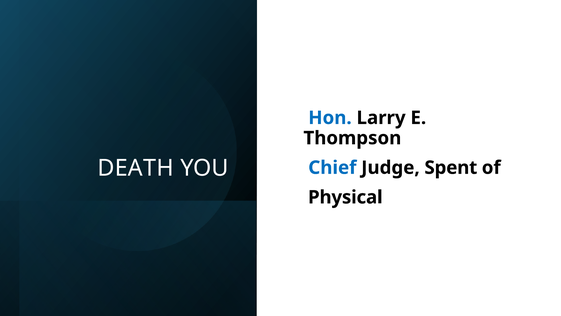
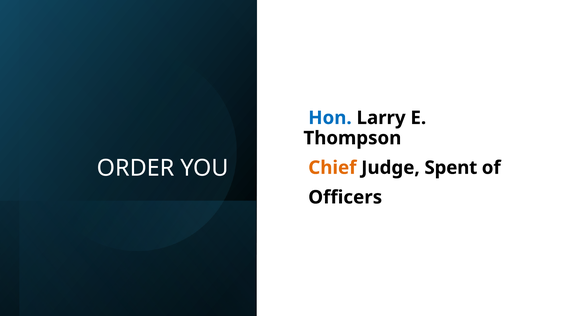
DEATH: DEATH -> ORDER (136, 168)
Chief colour: blue -> orange (332, 167)
Physical: Physical -> Officers (345, 197)
